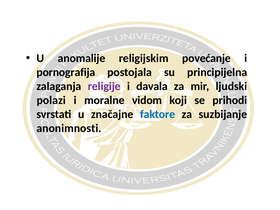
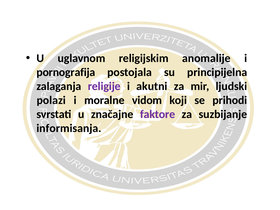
anomalije: anomalije -> uglavnom (82, 58)
povećanje: povećanje -> anomalije (206, 58)
davala: davala -> akutni (152, 86)
faktore colour: blue -> purple (158, 114)
anonimnosti: anonimnosti -> informisanja (69, 128)
